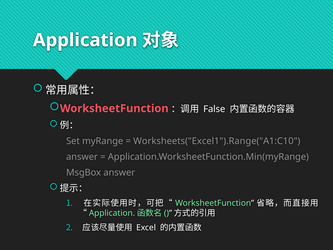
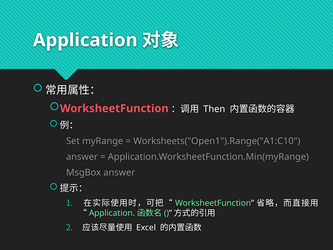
False: False -> Then (214, 109)
Worksheets("Excel1").Range("A1:C10: Worksheets("Excel1").Range("A1:C10 -> Worksheets("Open1").Range("A1:C10 (217, 141)
